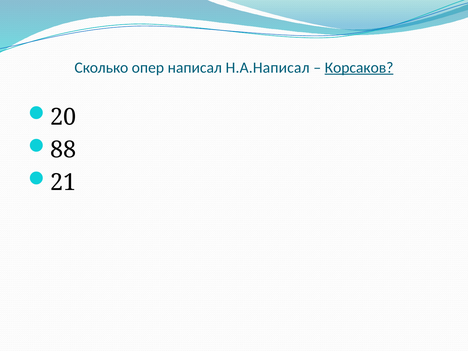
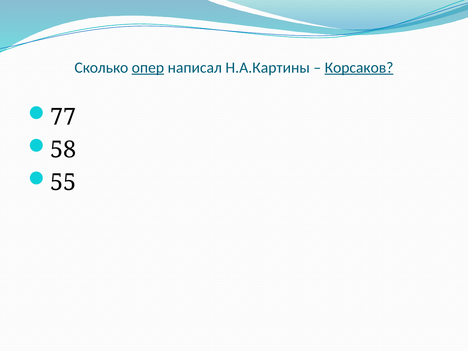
опер underline: none -> present (148, 68)
Н.А.Написал: Н.А.Написал -> Н.А.Картины (268, 68)
20: 20 -> 77 (63, 117)
88: 88 -> 58 (63, 150)
21: 21 -> 55 (63, 183)
